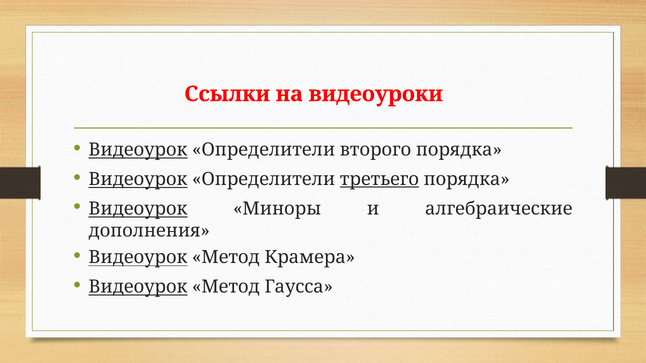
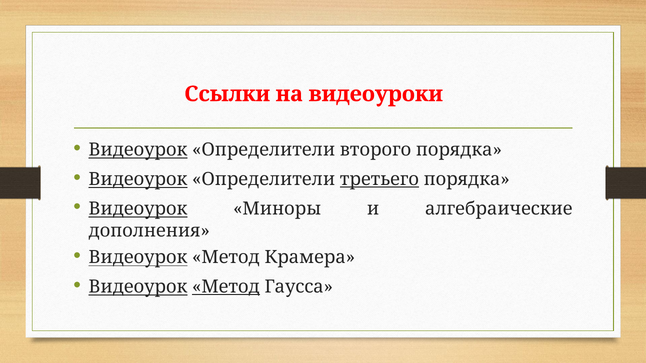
Метод underline: none -> present (226, 287)
